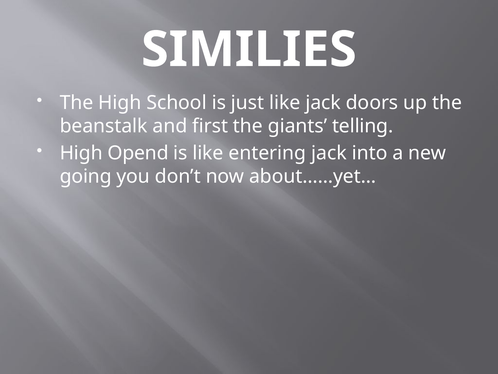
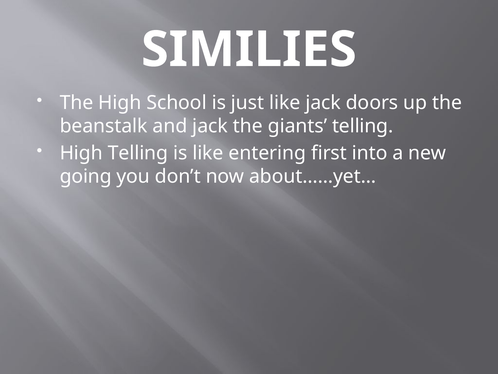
and first: first -> jack (210, 126)
High Opend: Opend -> Telling (138, 153)
entering jack: jack -> first (329, 153)
